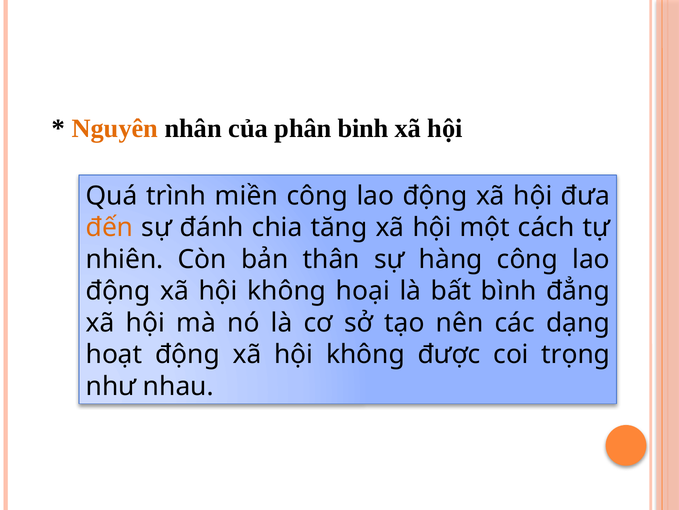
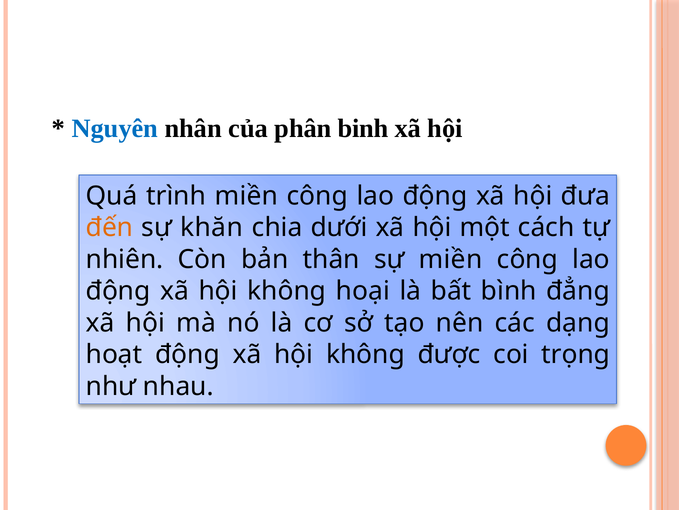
Nguyên colour: orange -> blue (115, 129)
đánh: đánh -> khăn (212, 227)
tăng: tăng -> dưới (339, 227)
sự hàng: hàng -> miền (451, 259)
